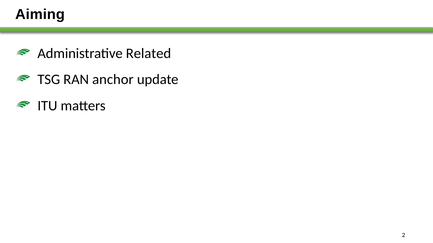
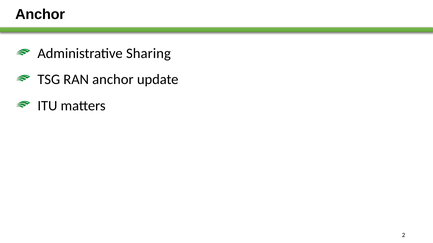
Aiming: Aiming -> Anchor (40, 14)
Related: Related -> Sharing (148, 54)
